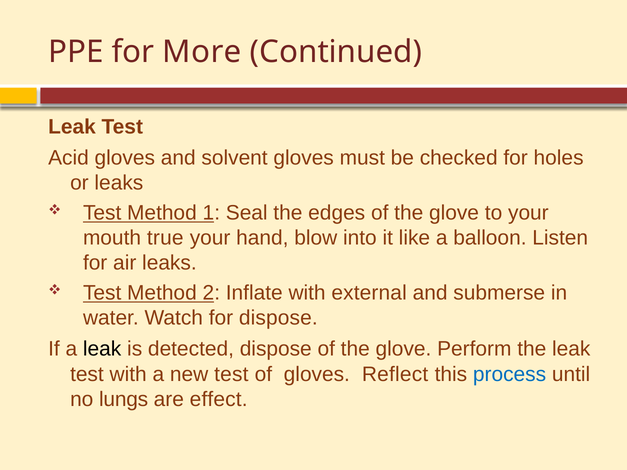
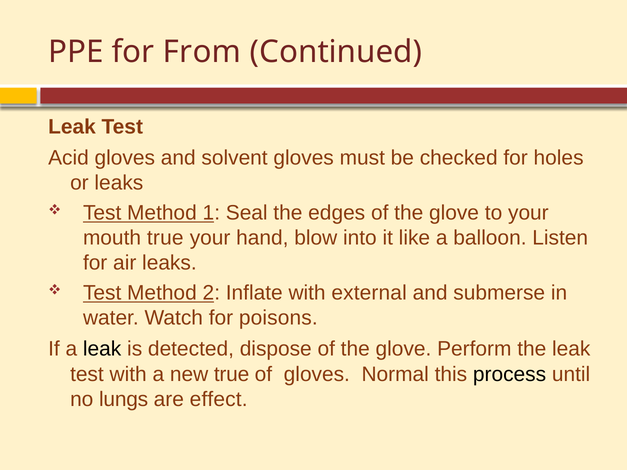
More: More -> From (202, 52)
for dispose: dispose -> poisons (278, 318)
new test: test -> true (232, 374)
Reflect: Reflect -> Normal (395, 374)
process colour: blue -> black (510, 374)
